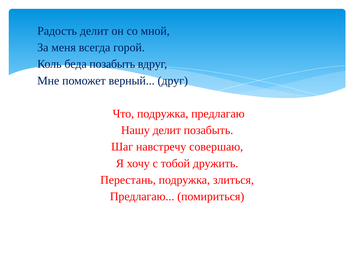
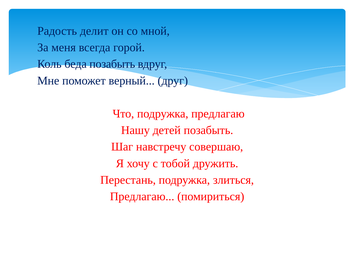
Нашу делит: делит -> детей (167, 130)
